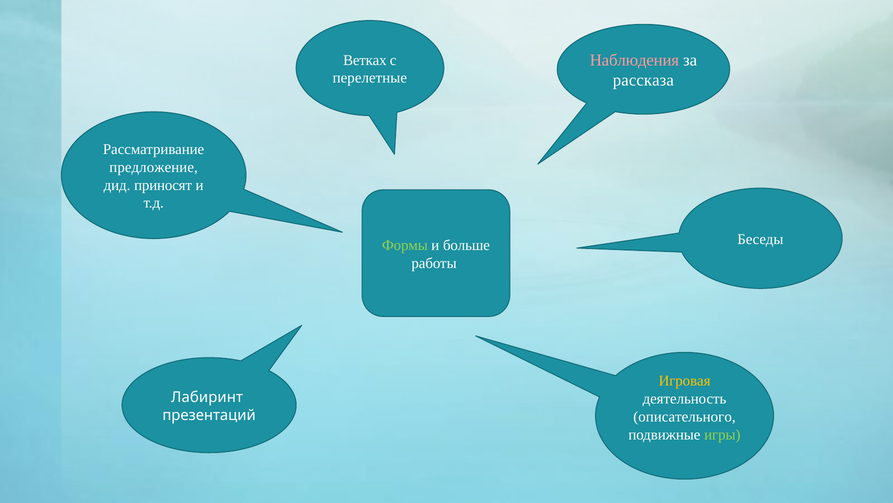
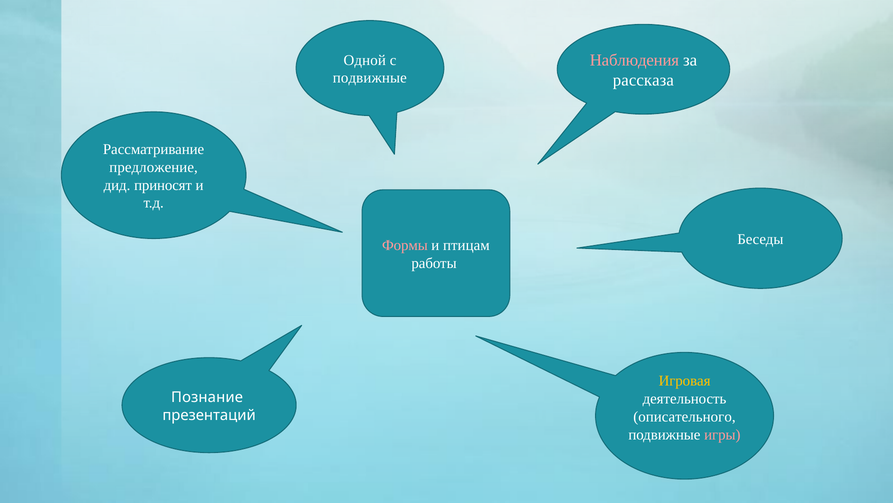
Ветках: Ветках -> Одной (365, 60)
перелетные: перелетные -> подвижные (370, 78)
Формы colour: light green -> pink (405, 245)
больше: больше -> птицам (466, 245)
Лабиринт: Лабиринт -> Познание (207, 397)
игры colour: light green -> pink (722, 434)
